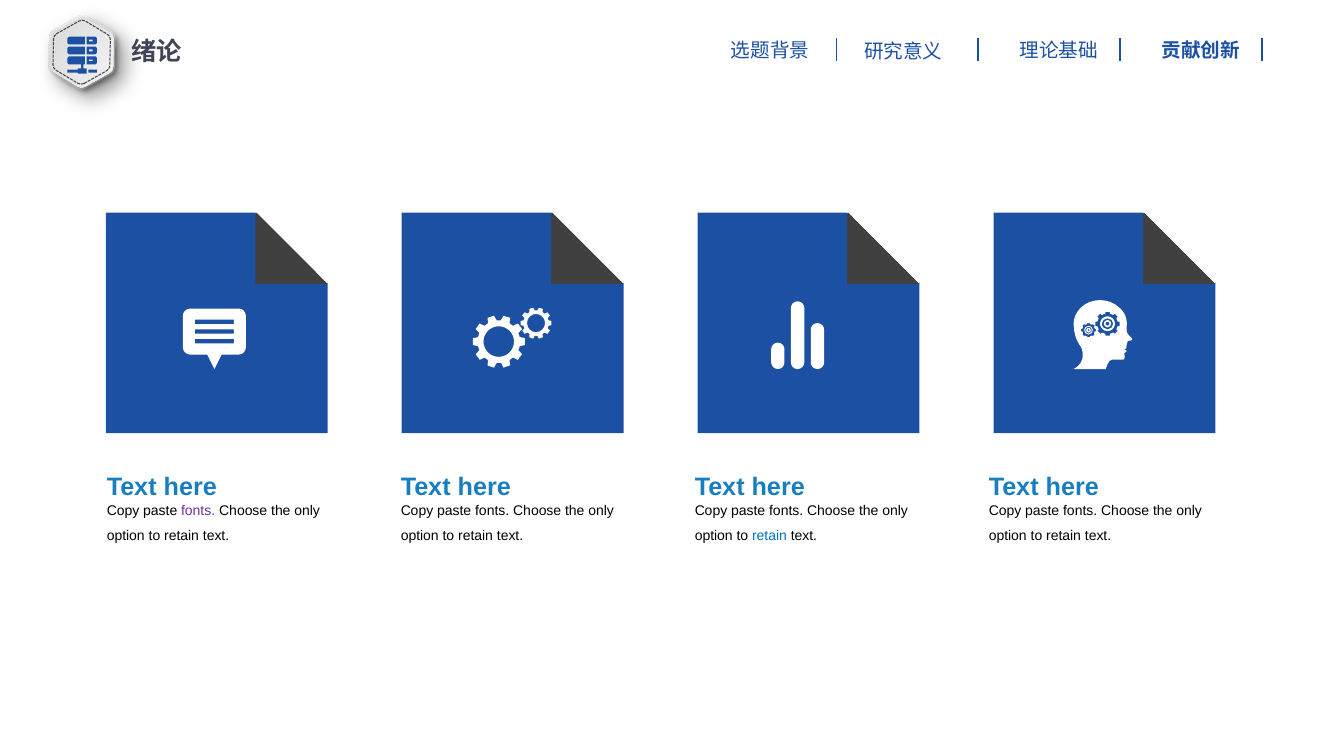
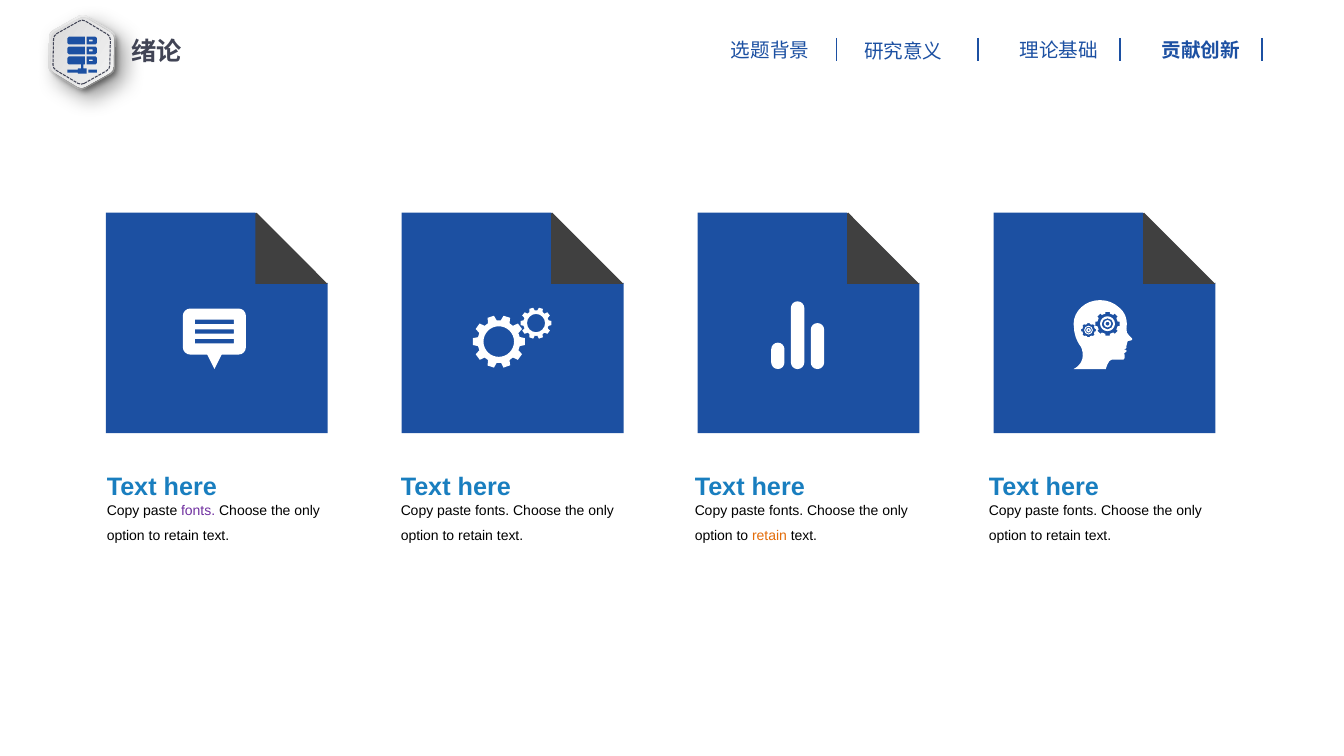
retain colour: blue -> orange (770, 536)
